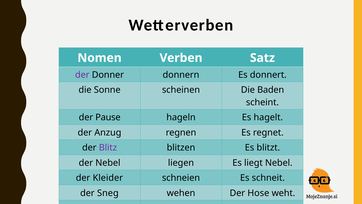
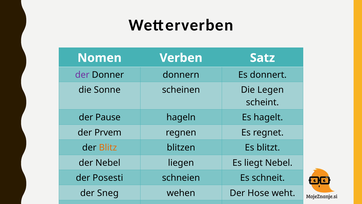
Baden: Baden -> Legen (271, 90)
Anzug: Anzug -> Prvem (108, 132)
Blitz colour: purple -> orange (108, 147)
Kleider: Kleider -> Posesti (108, 178)
